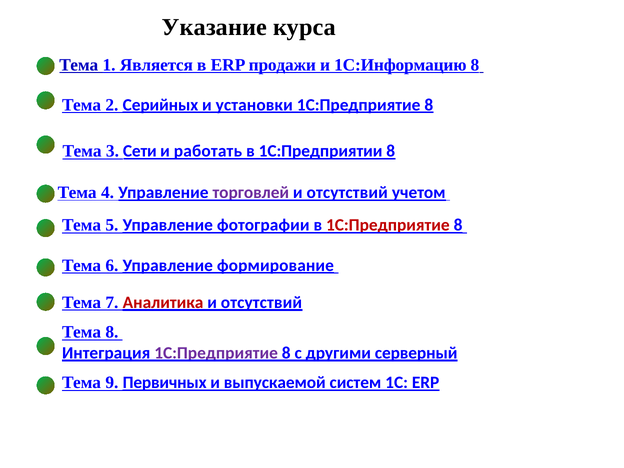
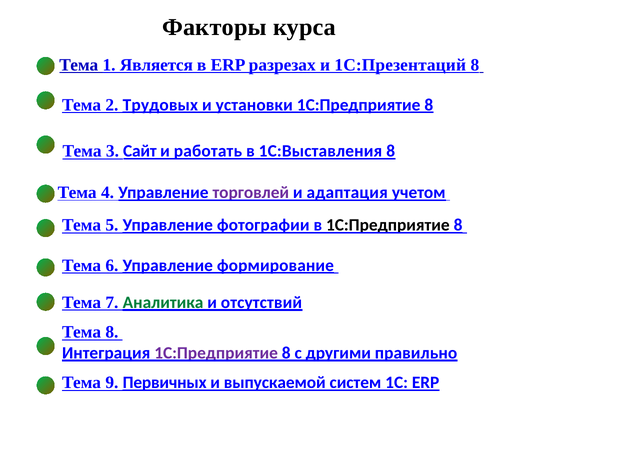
Указание: Указание -> Факторы (214, 27)
продажи: продажи -> разрезах (282, 65)
1C:Информацию: 1C:Информацию -> 1C:Презентаций (400, 65)
Серийных: Серийных -> Трудовых (160, 105)
Сети: Сети -> Сайт (140, 151)
1C:Предприятии: 1C:Предприятии -> 1C:Выставления (320, 151)
отсутствий: отсутствий -> адаптация (347, 193)
1C:Предприятие colour: red -> black (388, 225)
Аналитика colour: red -> green (163, 302)
серверный: серверный -> правильно (416, 353)
